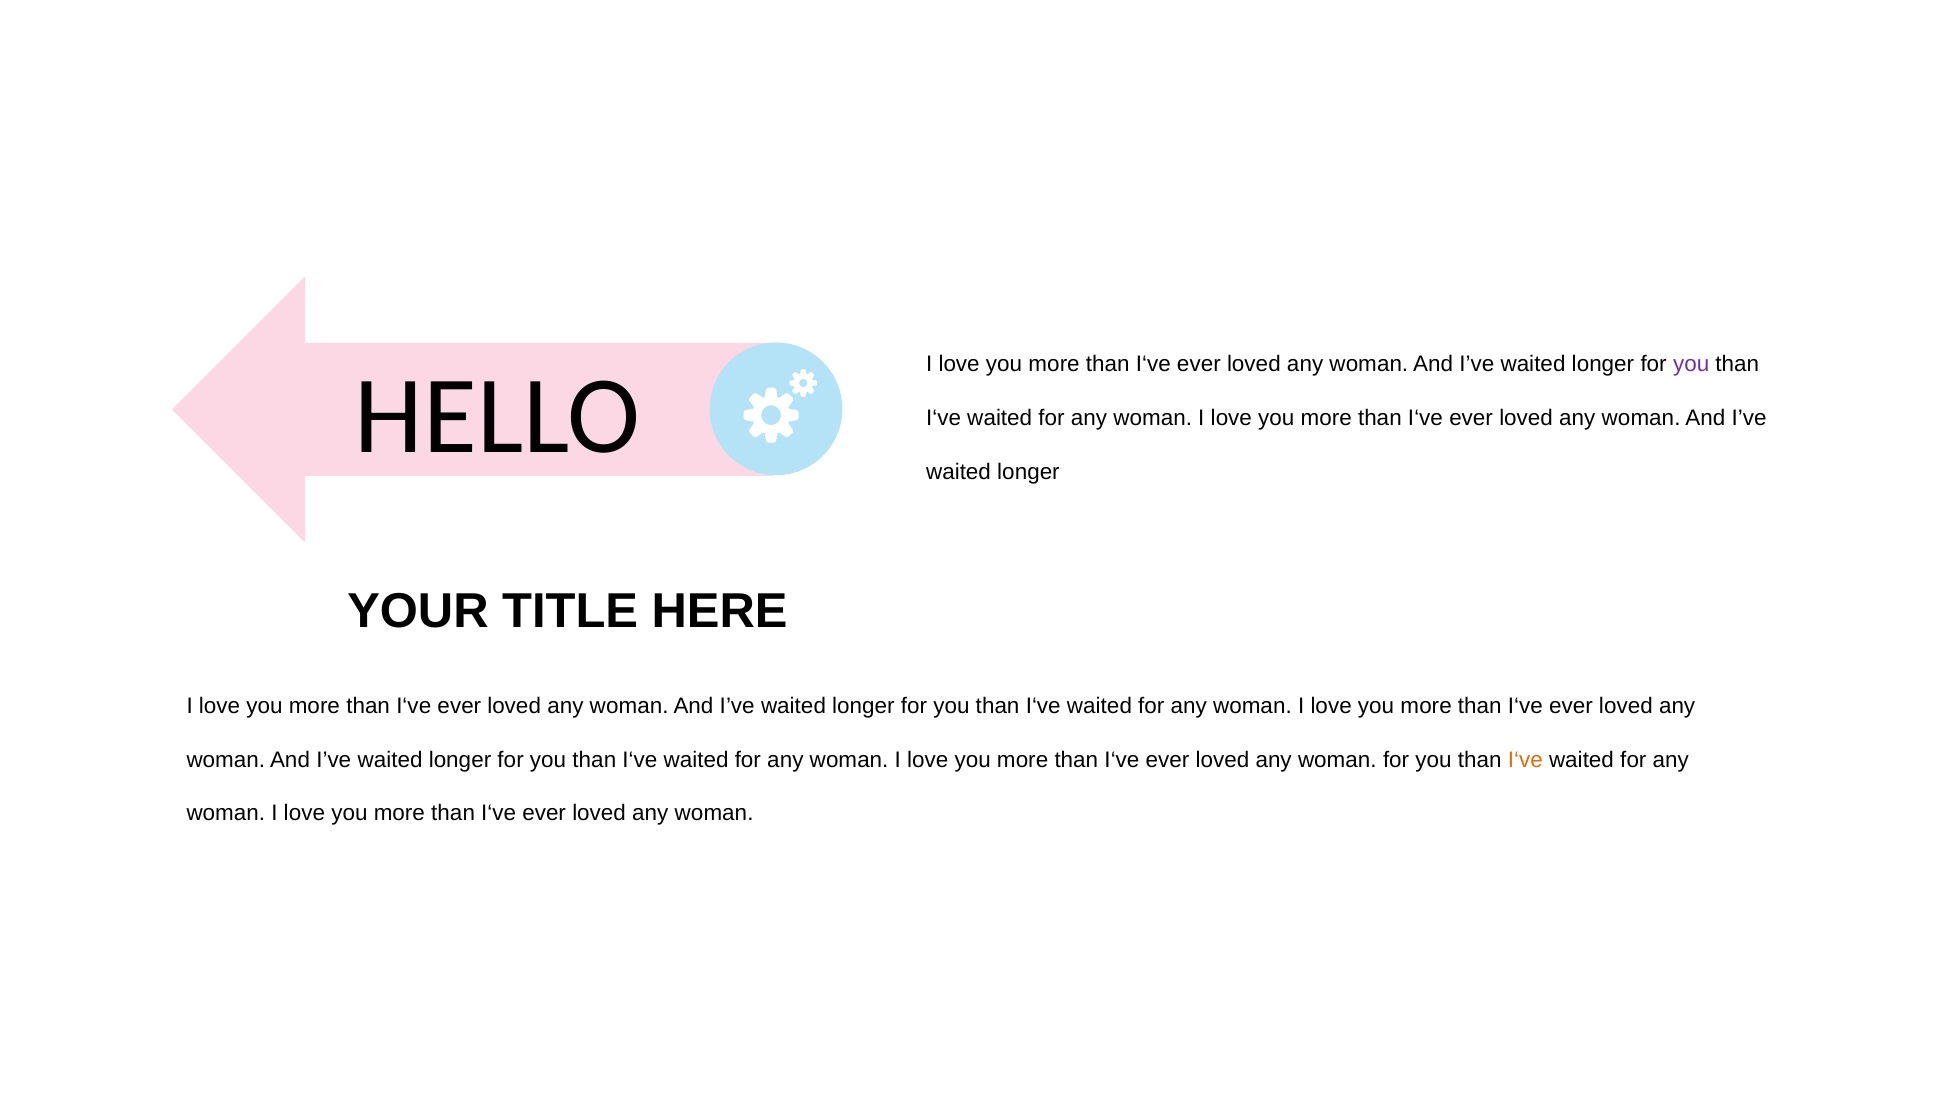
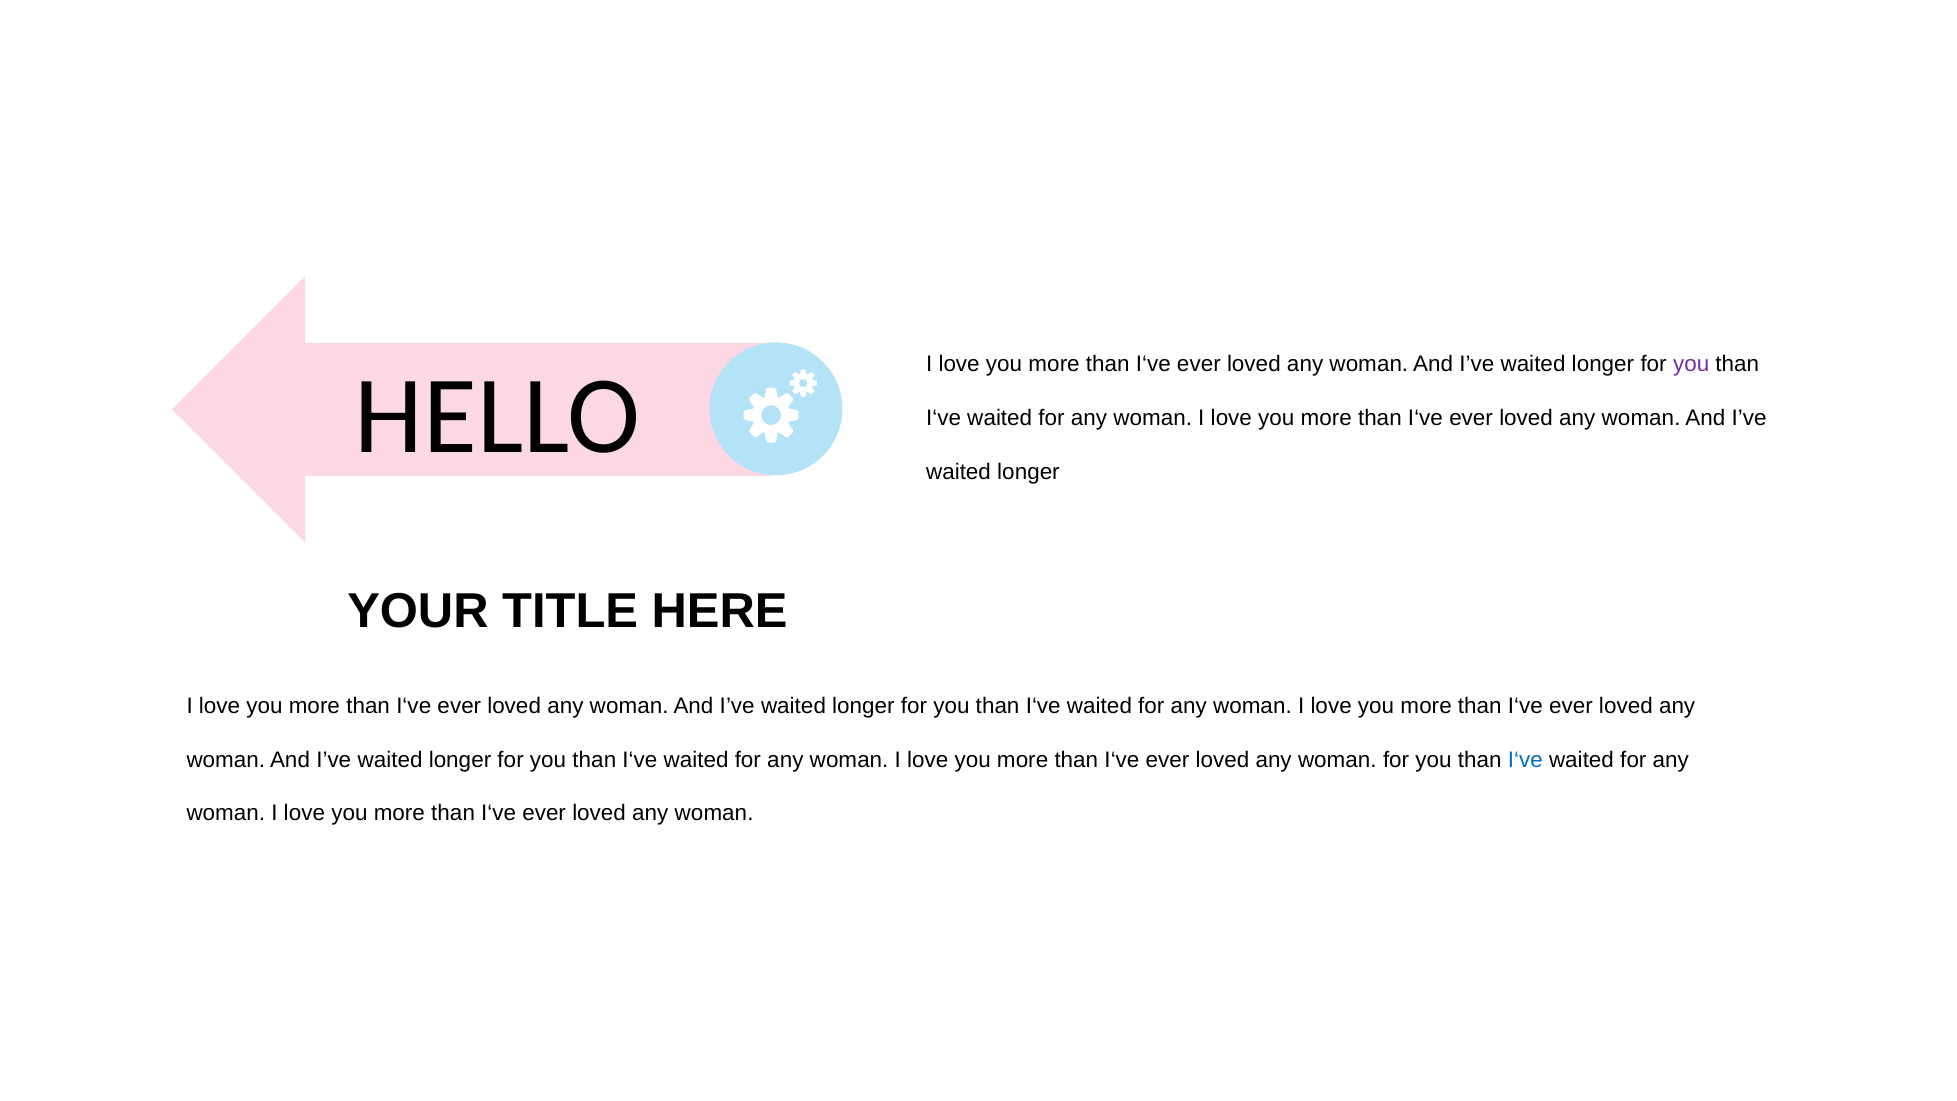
I‘ve colour: orange -> blue (1525, 760)
